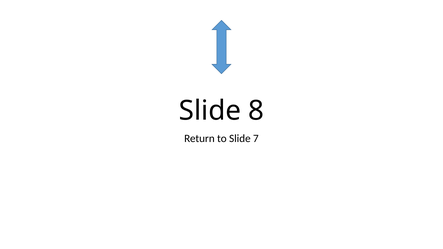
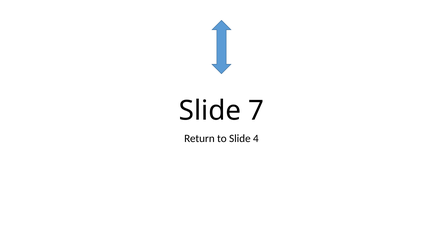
8: 8 -> 7 (256, 111)
7: 7 -> 4 (256, 138)
